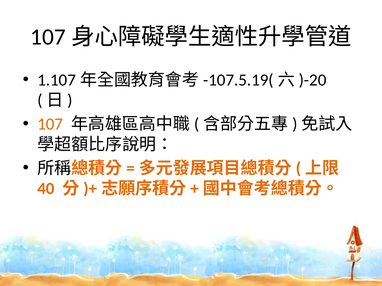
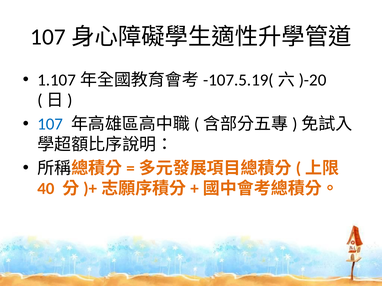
107 colour: orange -> blue (50, 124)
